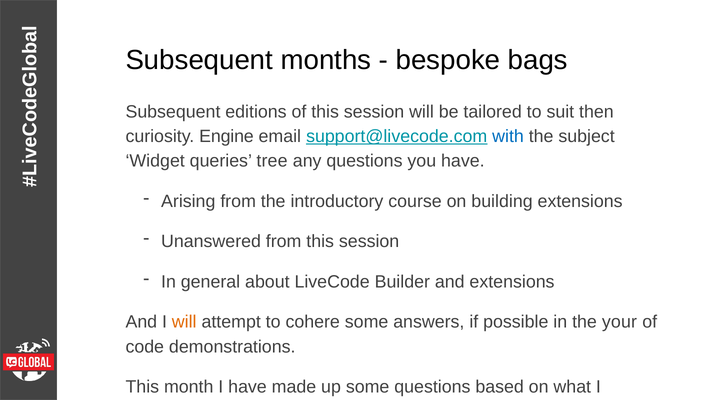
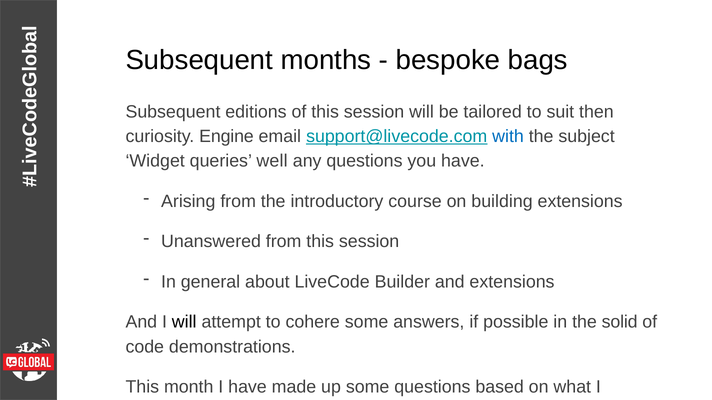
tree: tree -> well (272, 161)
will colour: orange -> black (184, 323)
your: your -> solid (620, 323)
